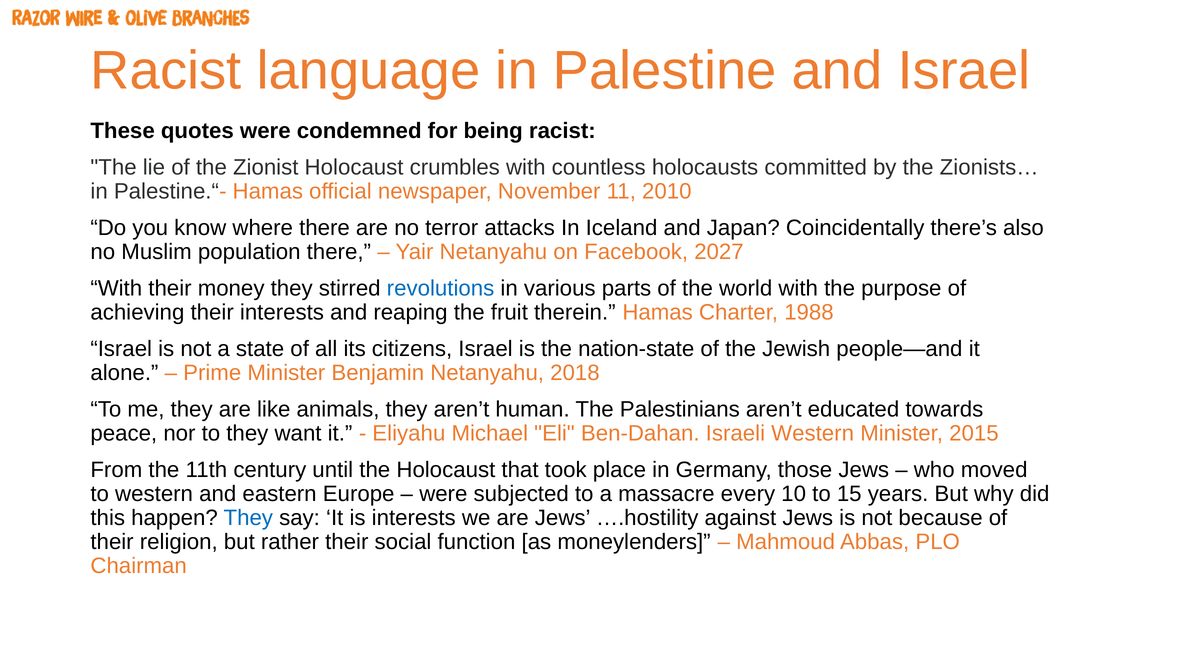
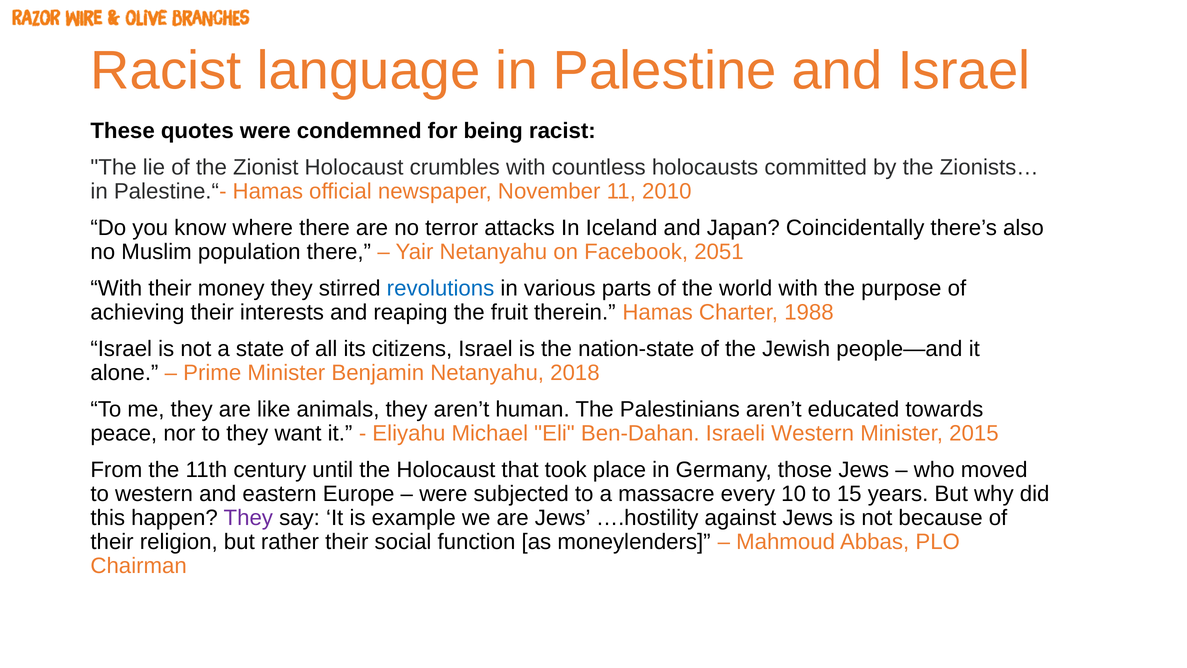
2027: 2027 -> 2051 (719, 252)
They colour: blue -> purple (248, 518)
is interests: interests -> example (414, 518)
